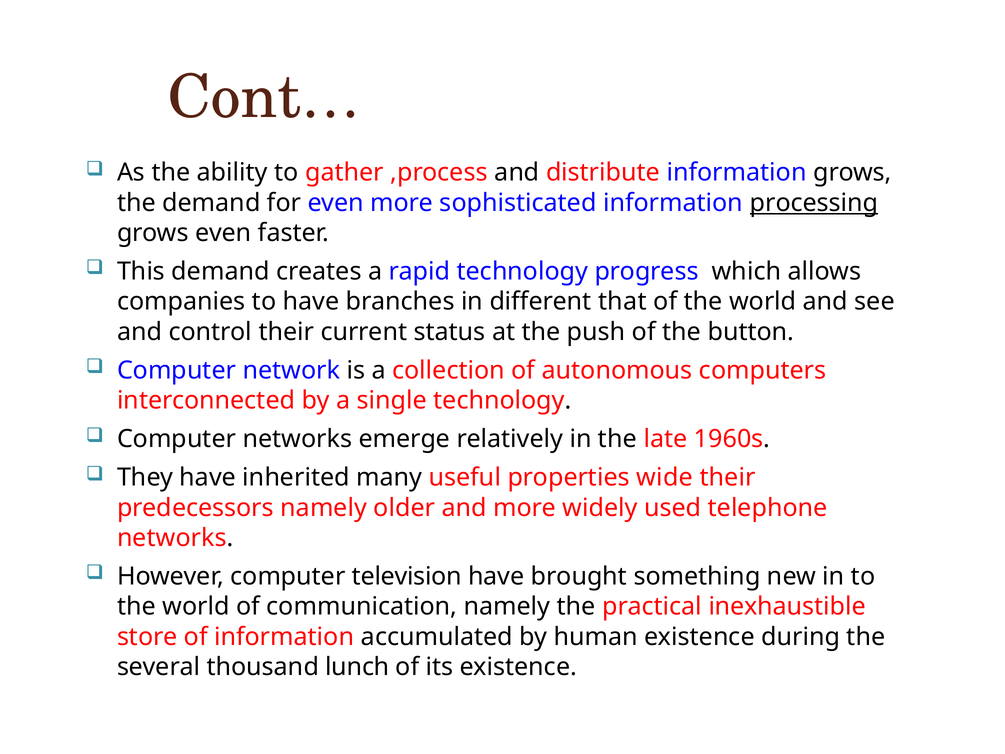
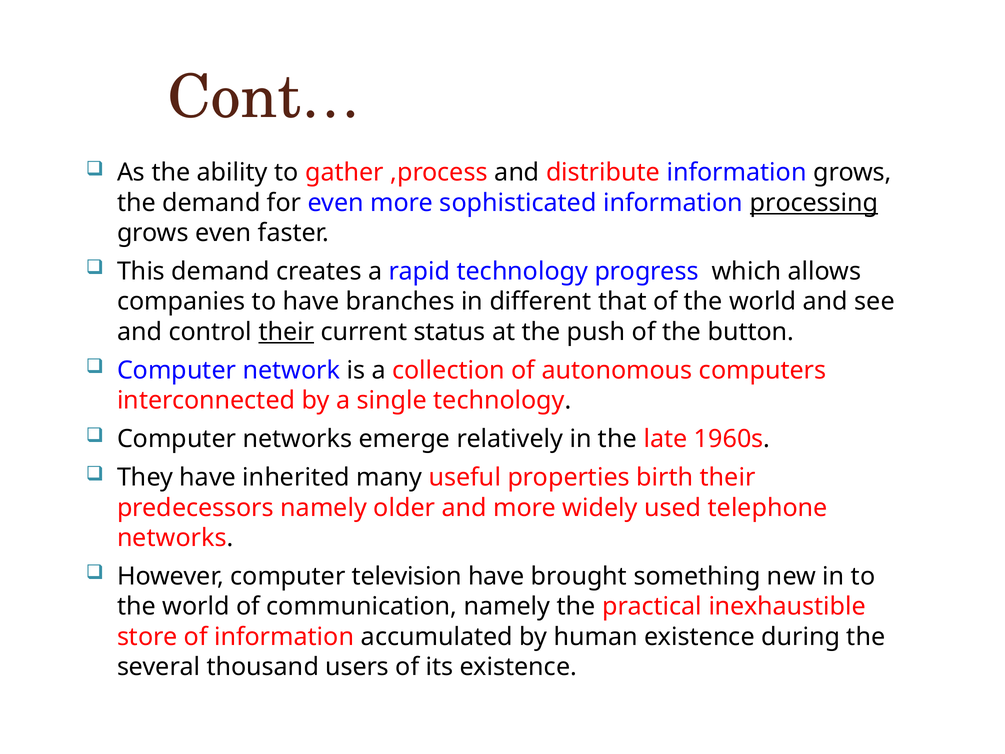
their underline: none -> present (286, 332)
wide: wide -> birth (665, 477)
lunch: lunch -> users (357, 667)
